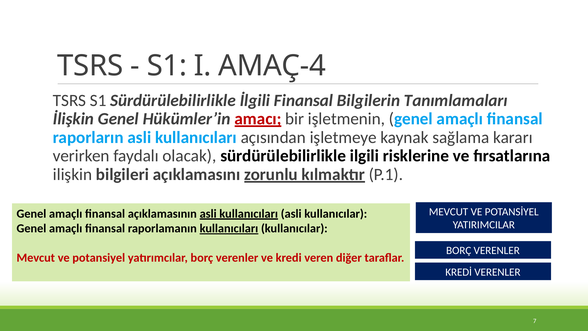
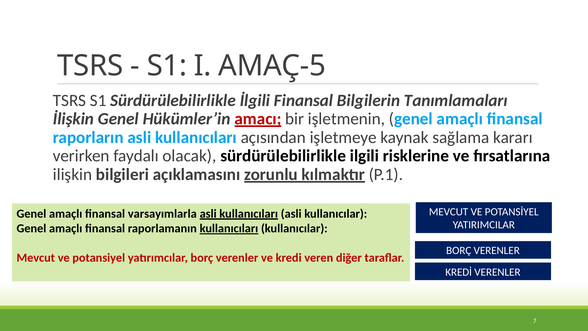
AMAÇ-4: AMAÇ-4 -> AMAÇ-5 (272, 66)
açıklamasının: açıklamasının -> varsayımlarla (162, 214)
